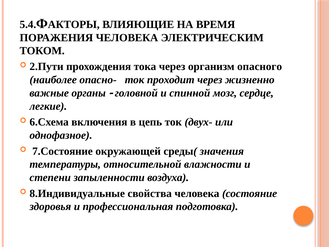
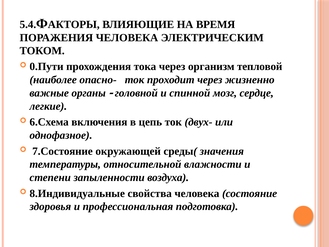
2.Пути: 2.Пути -> 0.Пути (47, 67)
опасного: опасного -> тепловой (260, 67)
